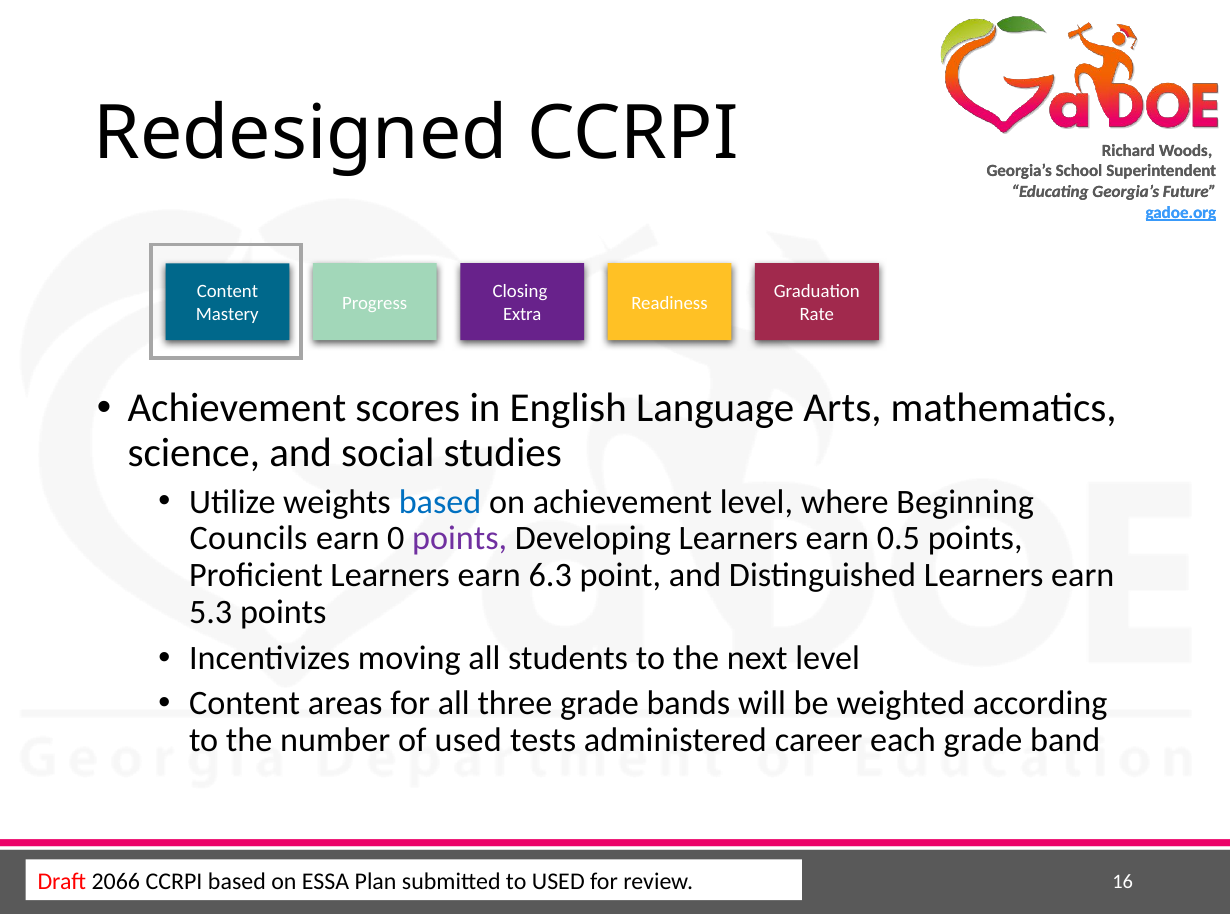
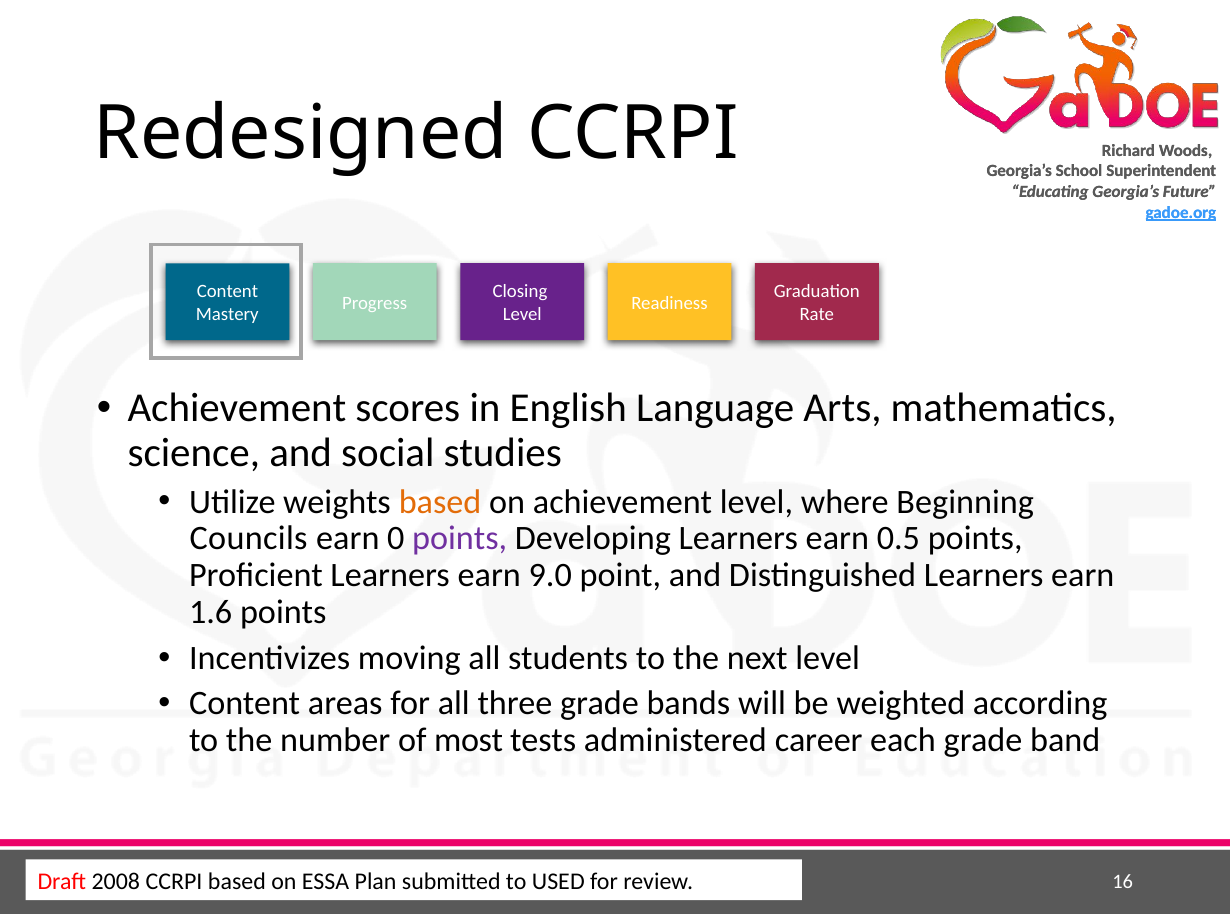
Extra: Extra -> Level (522, 314)
based colour: blue -> orange (440, 501)
6.3: 6.3 -> 9.0 (550, 575)
5.3: 5.3 -> 1.6 (211, 612)
of used: used -> most (469, 740)
2066: 2066 -> 2008 (116, 881)
